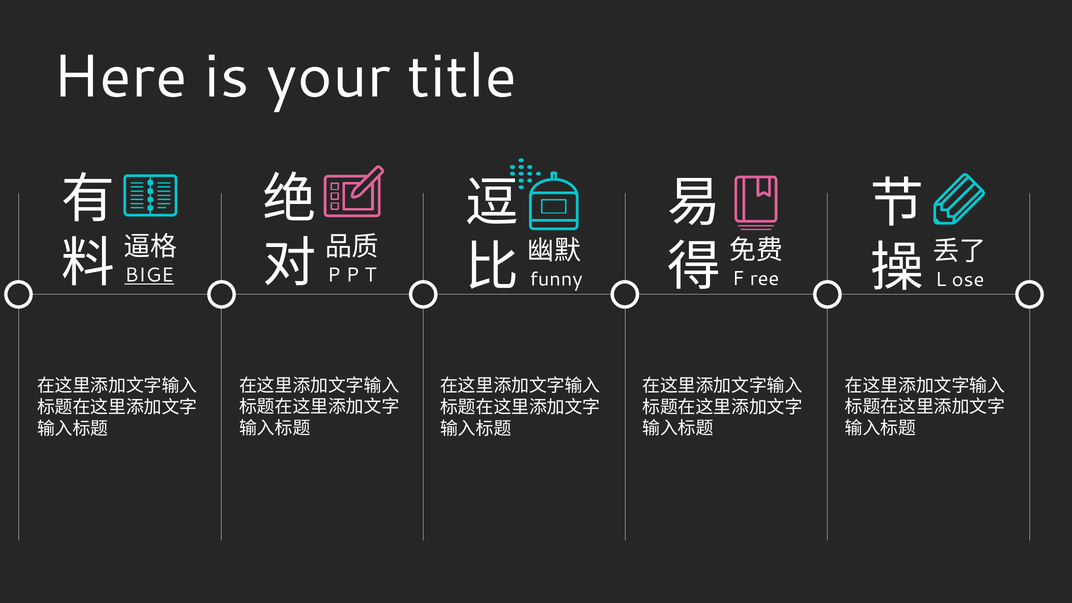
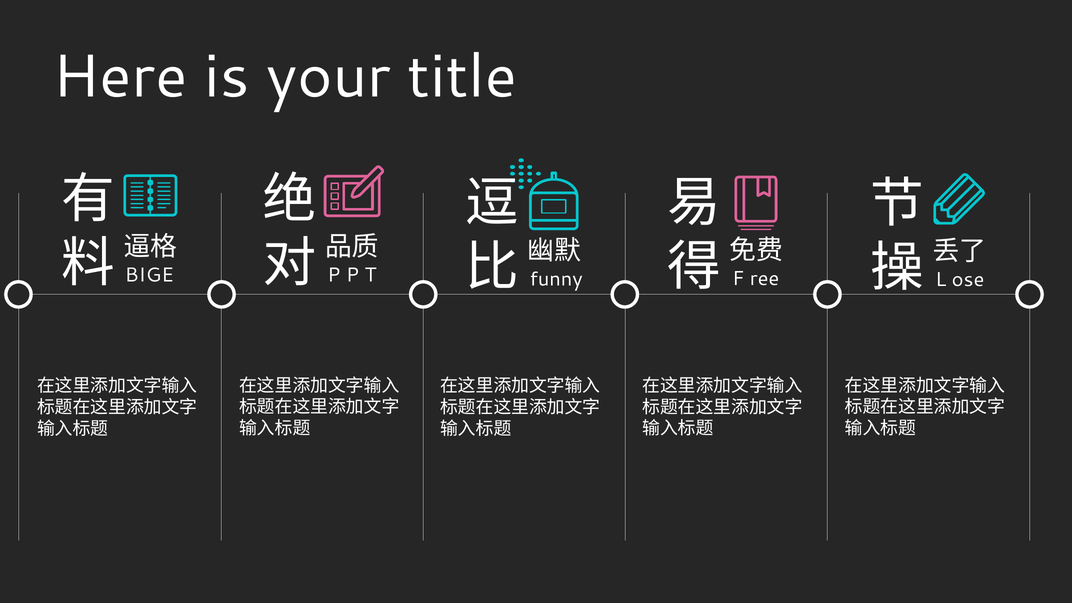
BIGE underline: present -> none (149, 275)
